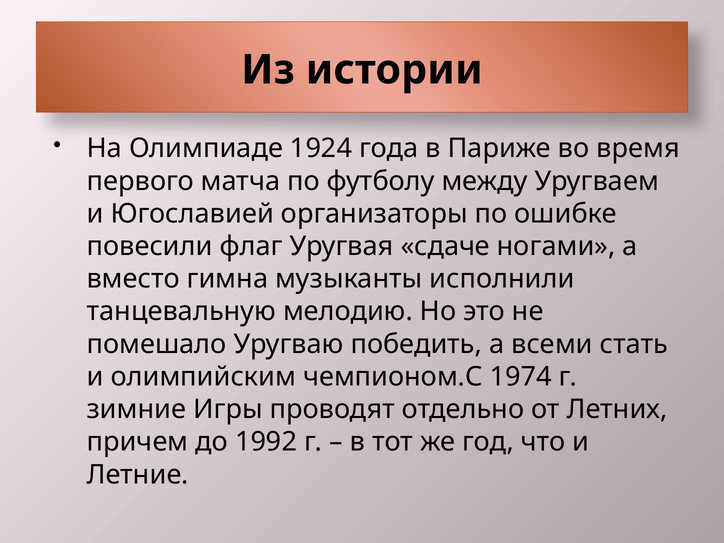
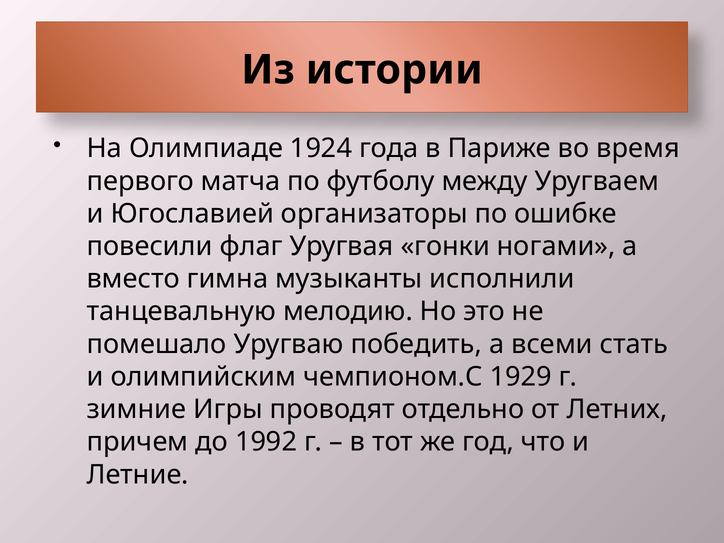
сдаче: сдаче -> гонки (445, 246)
1974: 1974 -> 1929 (521, 377)
